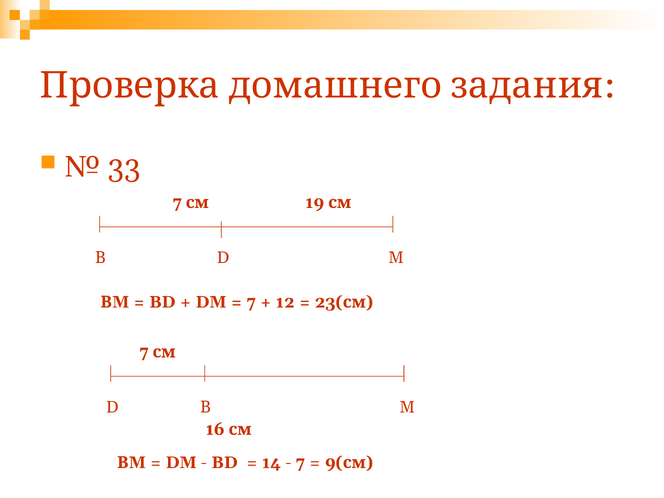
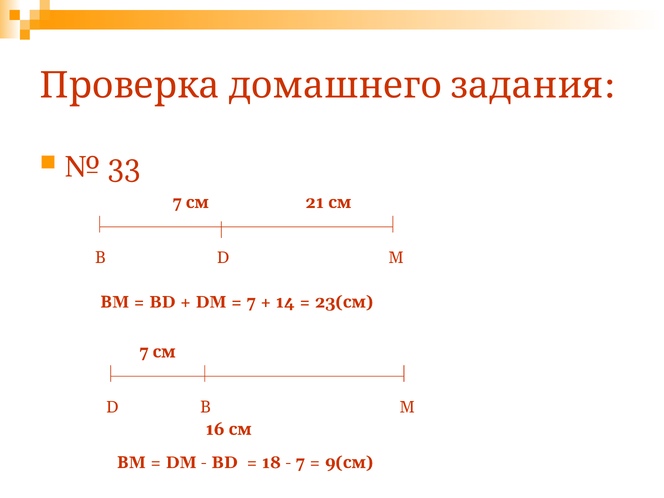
19: 19 -> 21 (315, 203)
12: 12 -> 14 (285, 302)
14: 14 -> 18 (272, 463)
